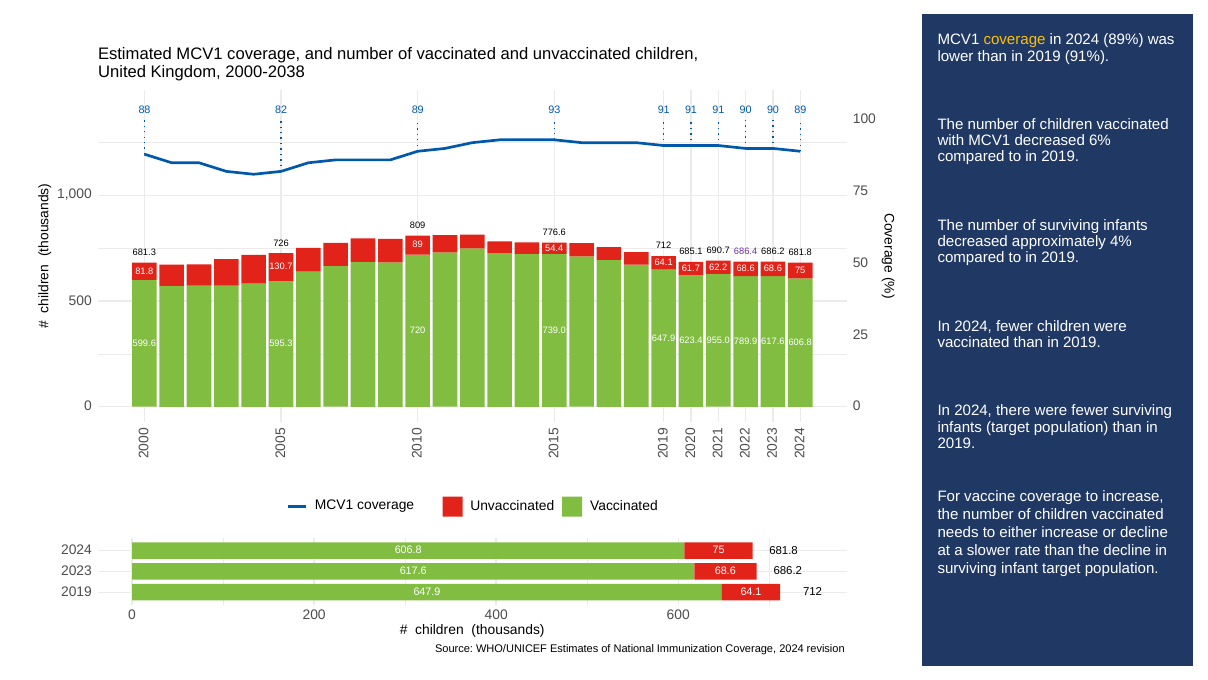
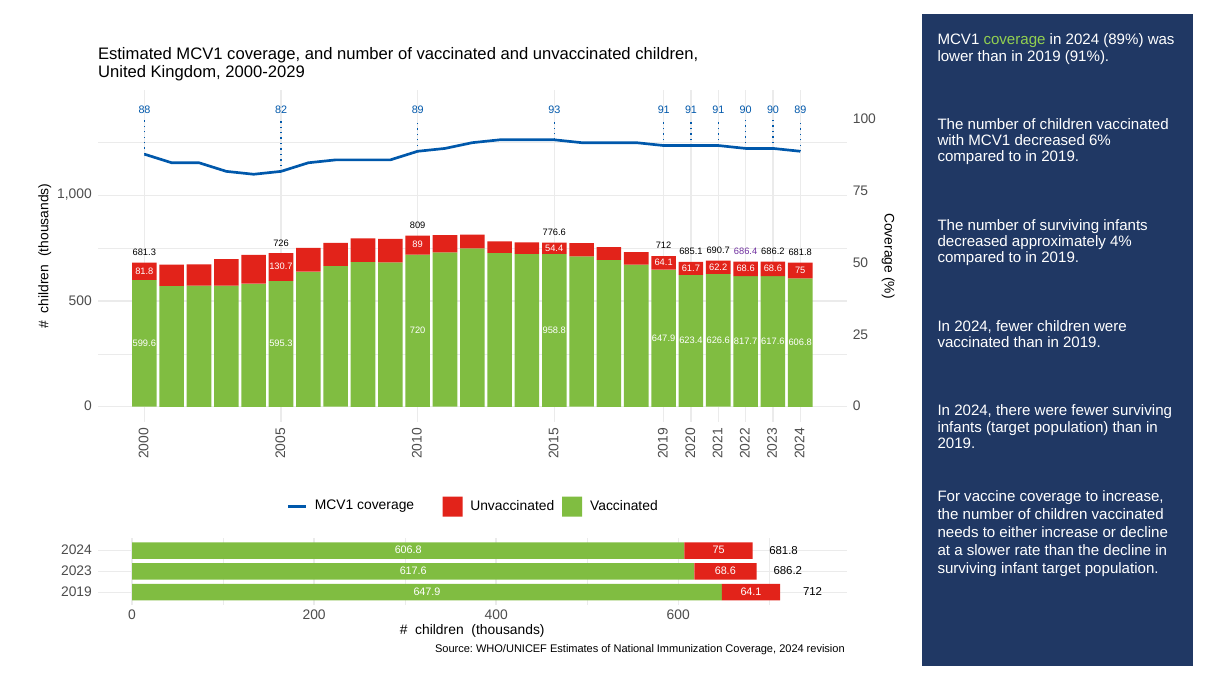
coverage colour: yellow -> light green (1015, 40)
2000-2038: 2000-2038 -> 2000-2029 (265, 72)
739.0: 739.0 -> 958.8 (554, 330)
955.0: 955.0 -> 626.6 (718, 340)
789.9: 789.9 -> 817.7 (746, 341)
